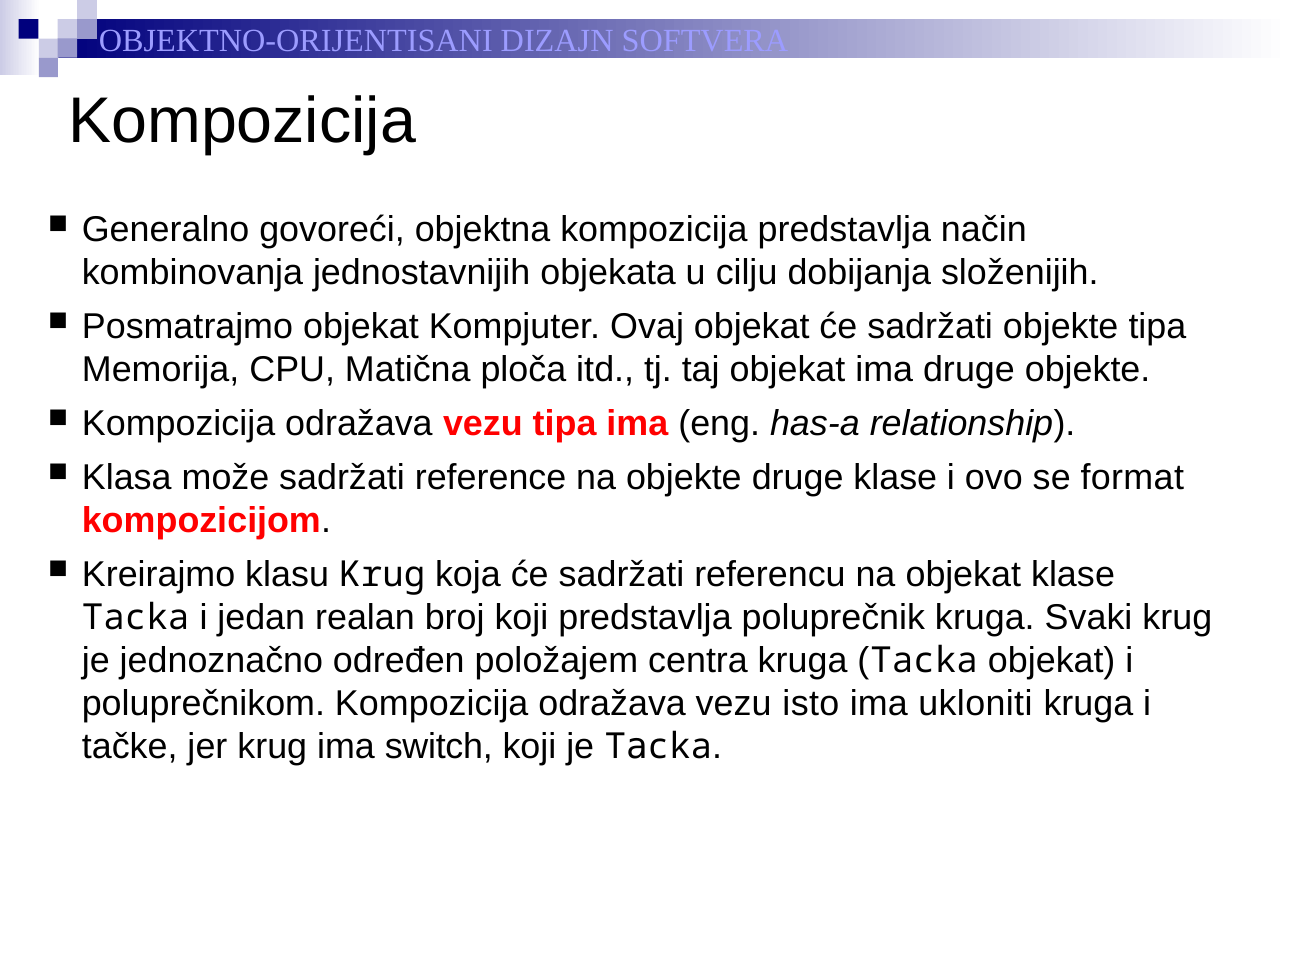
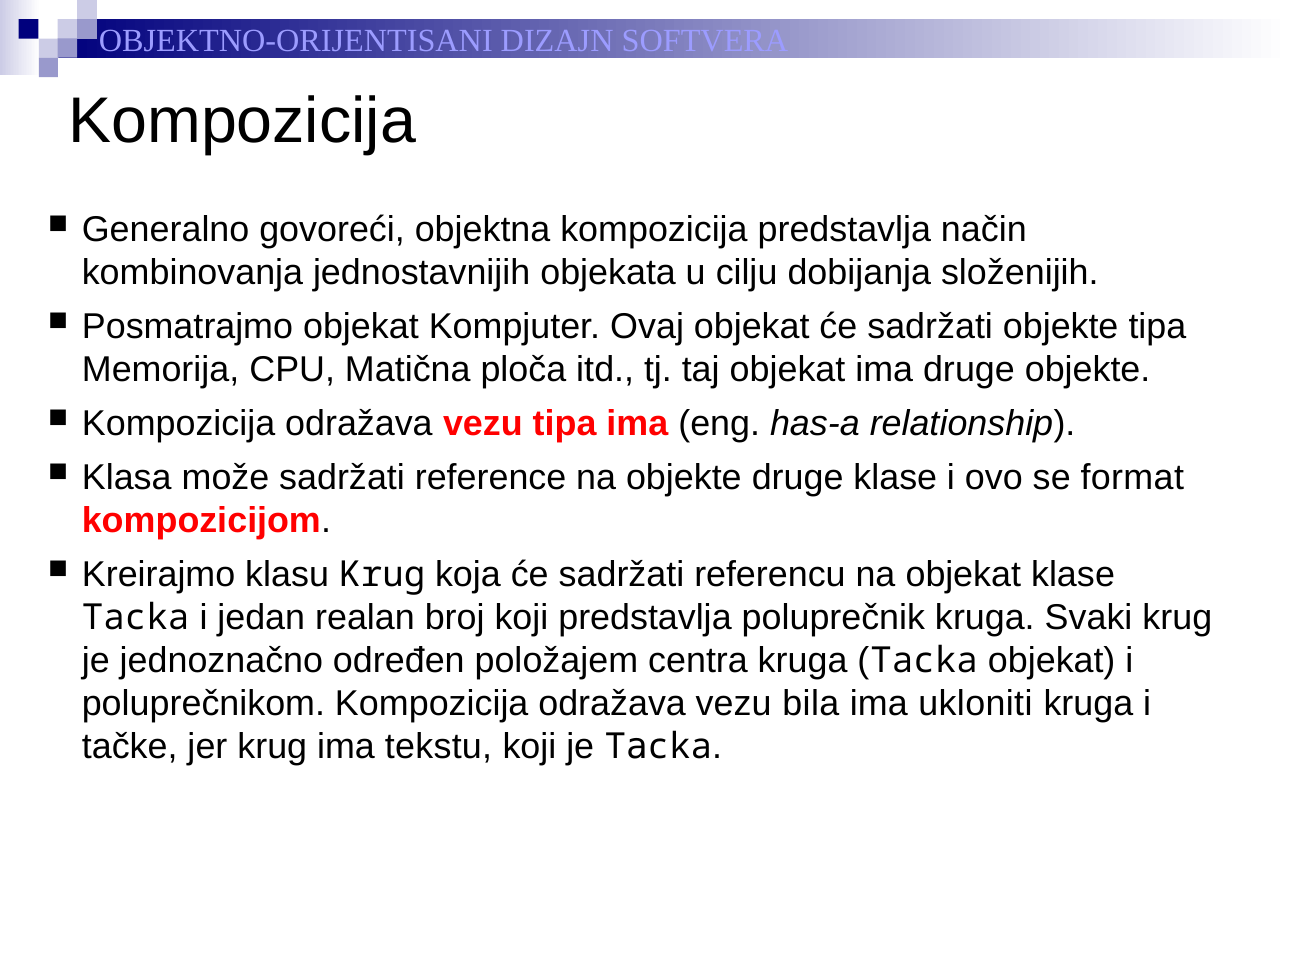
isto: isto -> bila (811, 703)
switch: switch -> tekstu (438, 746)
